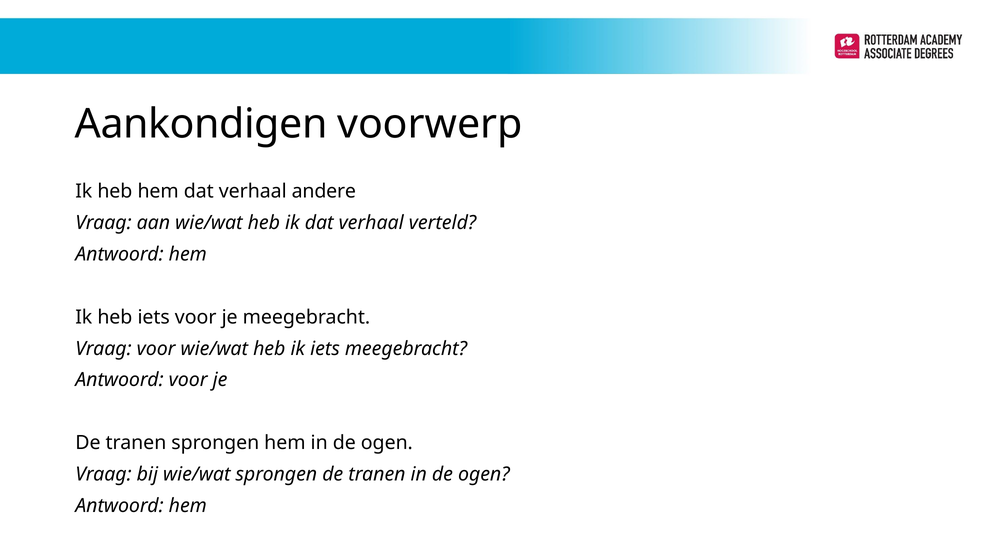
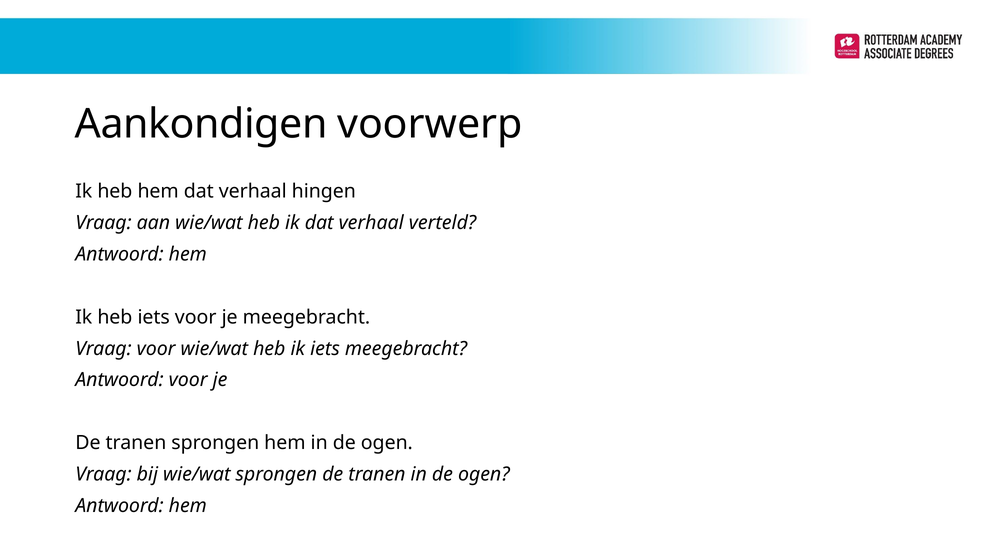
andere: andere -> hingen (324, 191)
